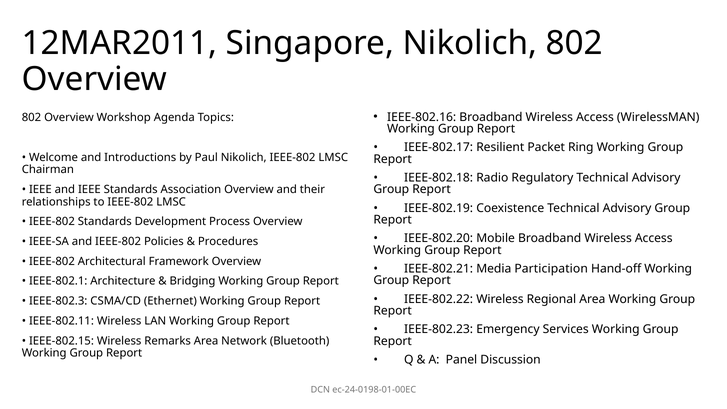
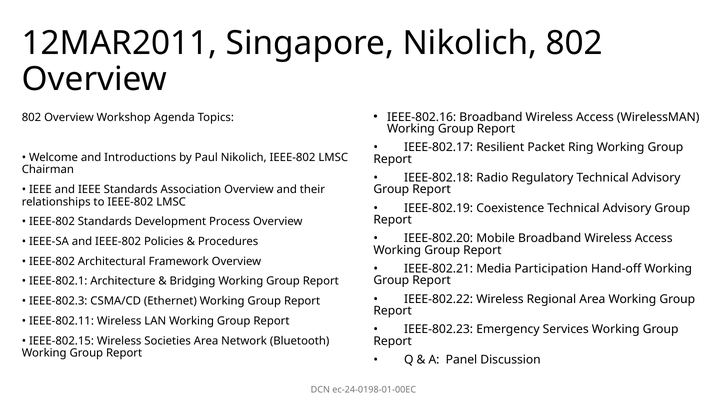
Remarks: Remarks -> Societies (168, 341)
